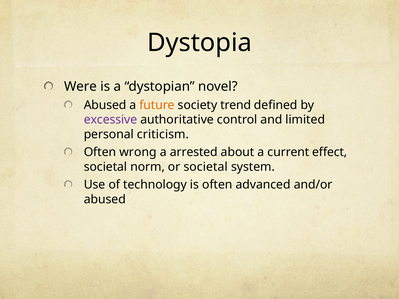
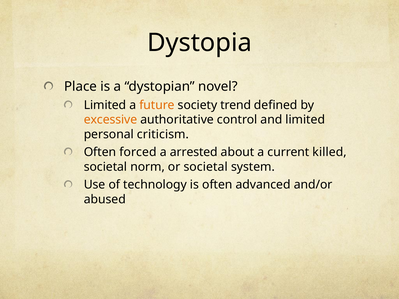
Were: Were -> Place (81, 87)
Abused: Abused -> Limited (105, 105)
excessive colour: purple -> orange (110, 120)
wrong: wrong -> forced (138, 152)
effect: effect -> killed (330, 152)
